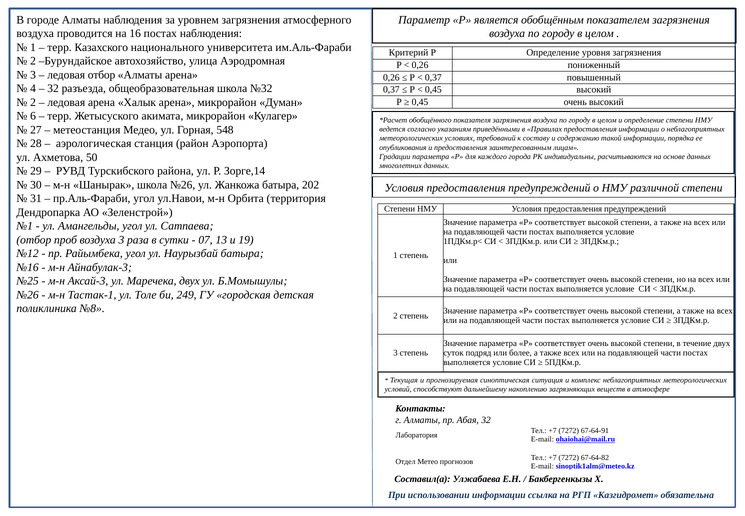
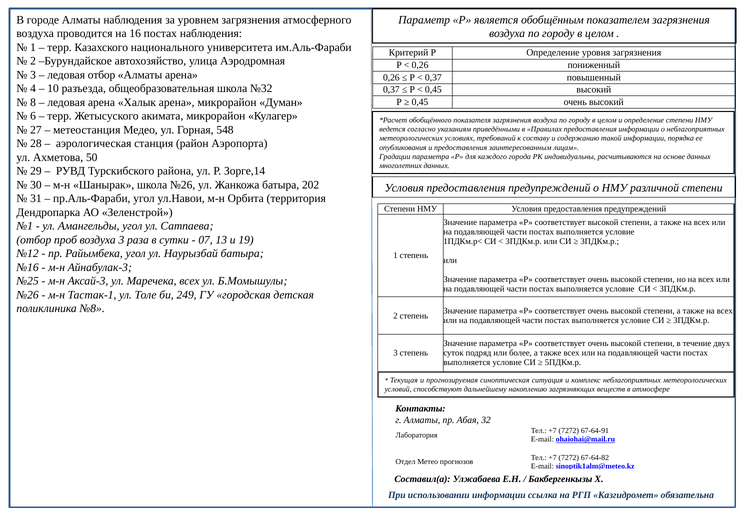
32: 32 -> 10 (53, 89)
2: 2 -> 8 (33, 102)
Маречека двух: двух -> всех (189, 281)
